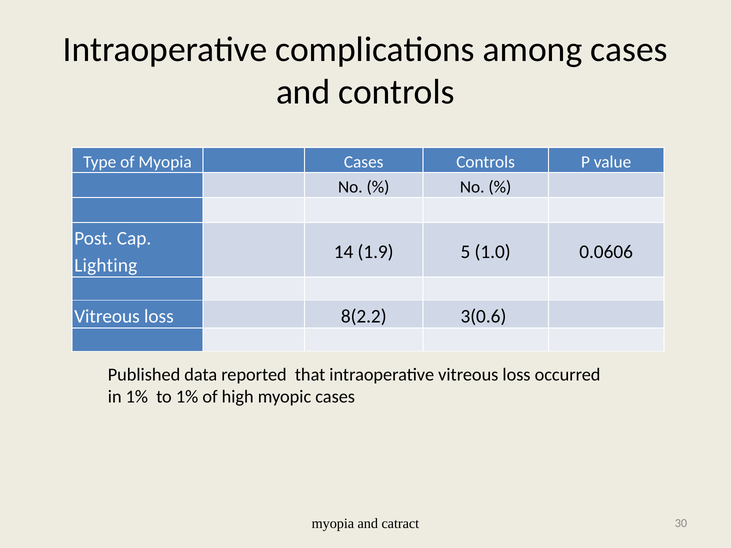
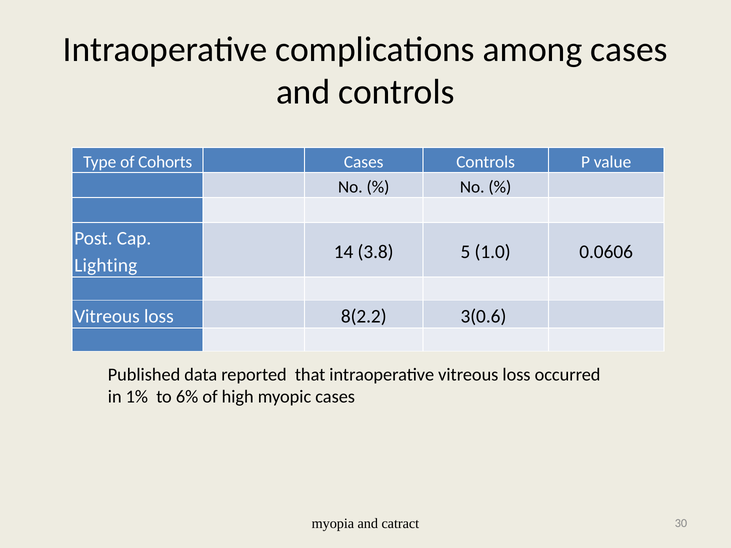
of Myopia: Myopia -> Cohorts (165, 162)
1.9: 1.9 -> 3.8 (376, 252)
to 1%: 1% -> 6% (187, 397)
